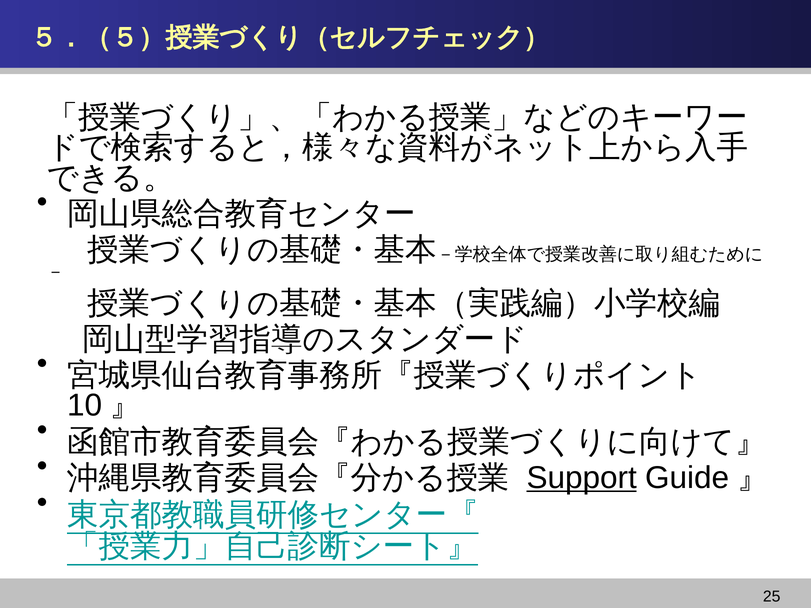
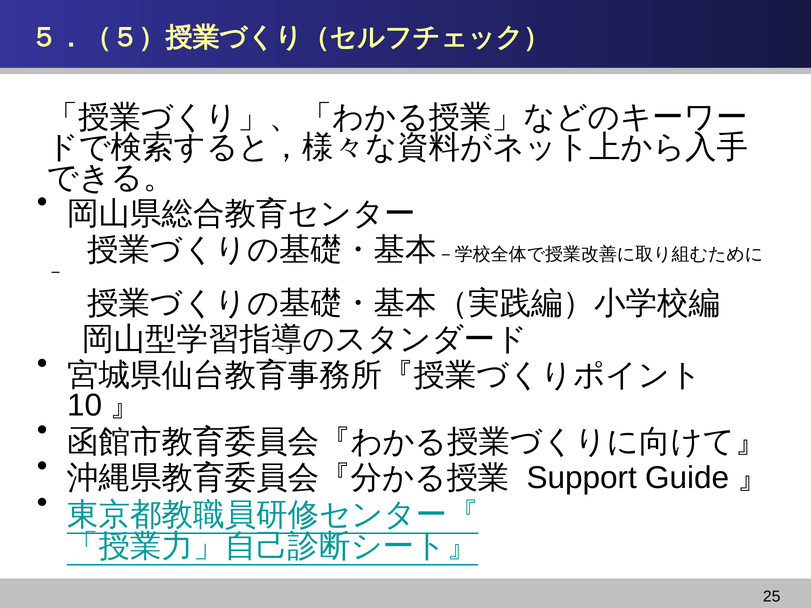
Support underline: present -> none (582, 478)
